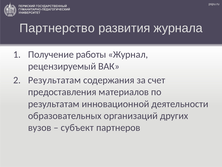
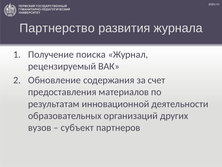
работы: работы -> поиска (91, 54)
Результатам: Результатам -> Обновление (55, 80)
